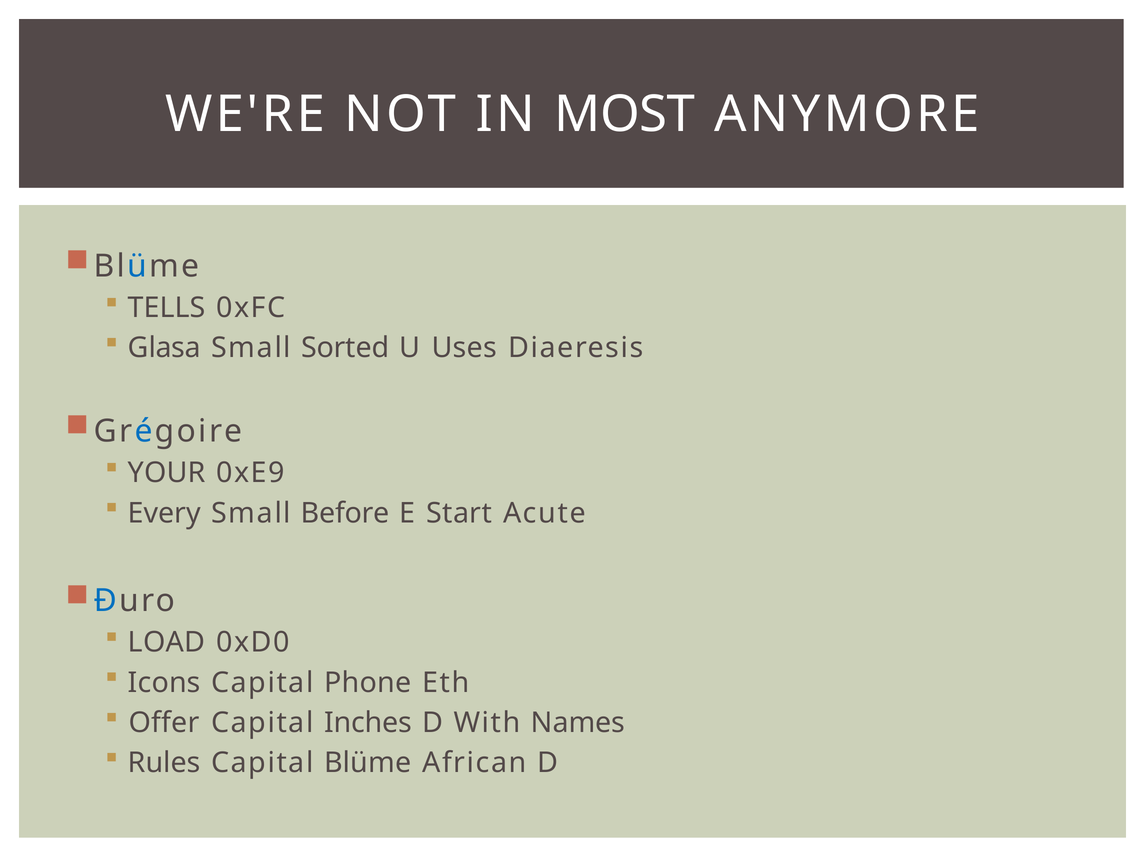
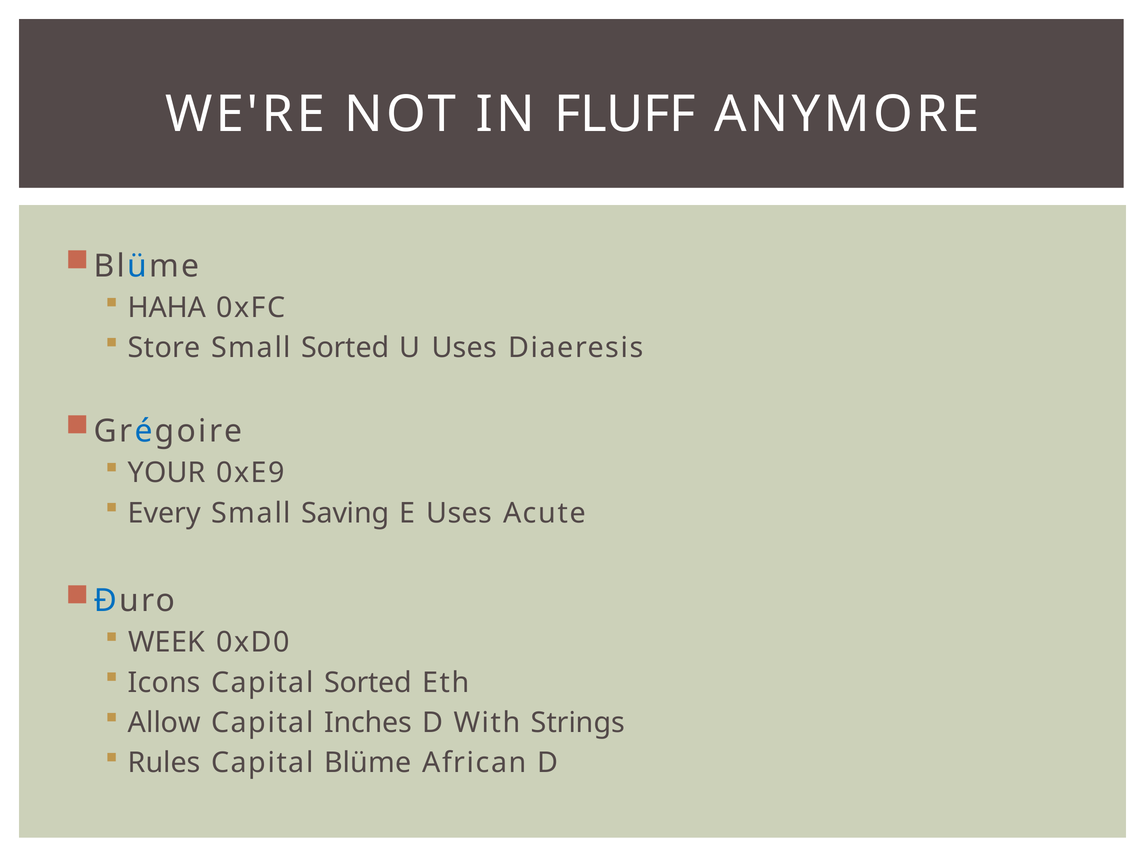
MOST: MOST -> FLUFF (625, 114)
TELLS: TELLS -> HAHA (167, 308)
Glasa: Glasa -> Store (164, 348)
Before: Before -> Saving (345, 513)
E Start: Start -> Uses (459, 513)
LOAD: LOAD -> WEEK (167, 642)
Capital Phone: Phone -> Sorted (368, 682)
Offer: Offer -> Allow (164, 722)
Names: Names -> Strings (578, 722)
